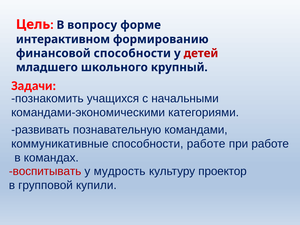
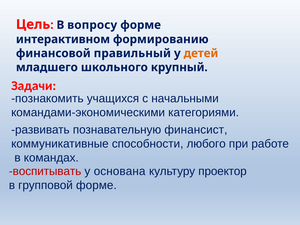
финансовой способности: способности -> правильный (132, 53)
детей colour: red -> orange (201, 53)
командами: командами -> финансист (196, 130)
способности работе: работе -> любого (206, 144)
мудрость: мудрость -> основана (120, 171)
групповой купили: купили -> форме (96, 185)
